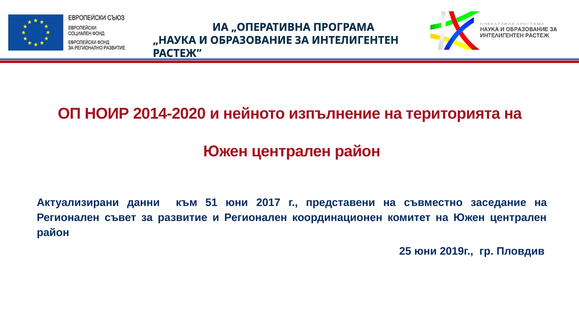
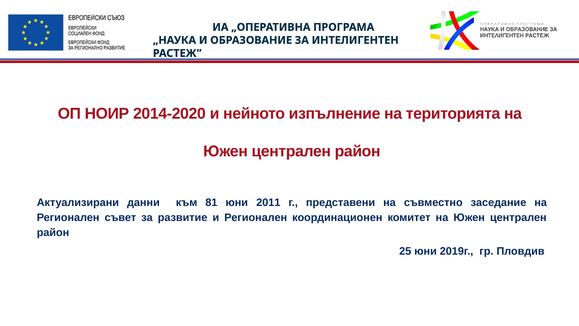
51: 51 -> 81 (211, 203)
2017: 2017 -> 2011 (268, 203)
